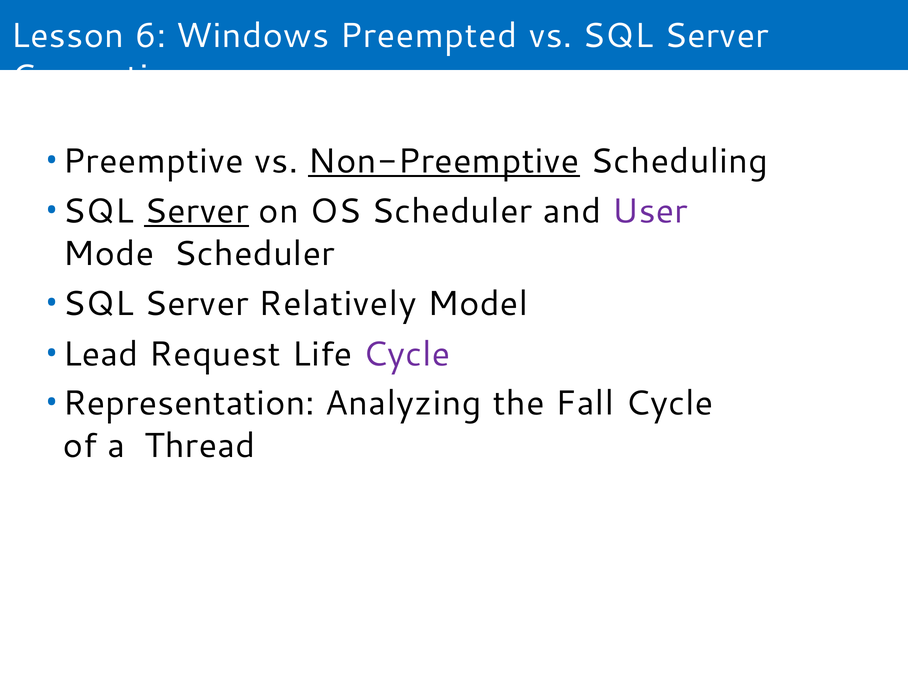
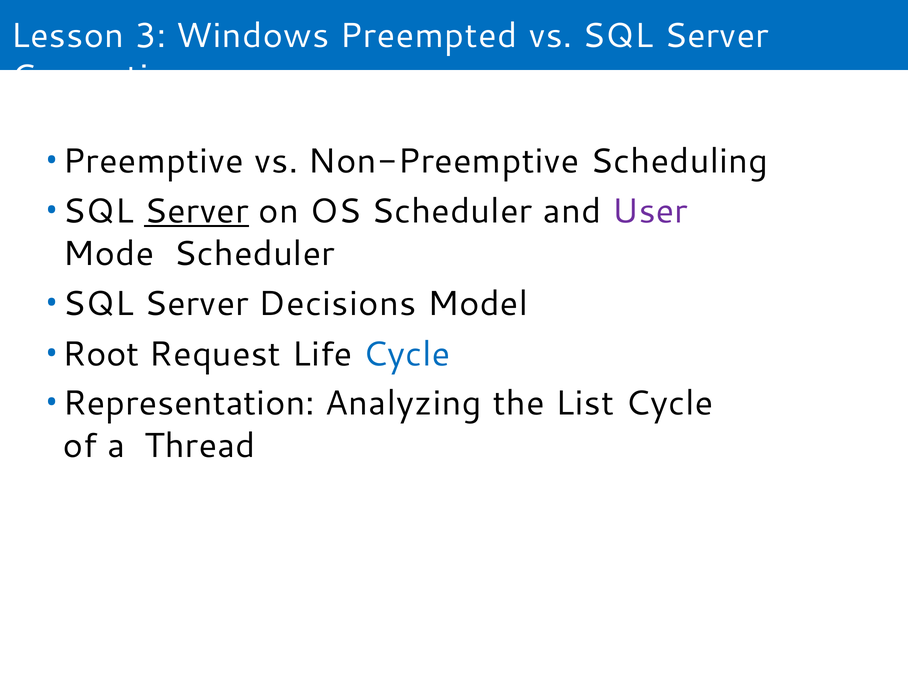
6: 6 -> 3 (151, 36)
Non-Preemptive underline: present -> none (444, 161)
Relatively: Relatively -> Decisions (337, 304)
Lead: Lead -> Root (101, 354)
Cycle colour: purple -> blue (406, 354)
Fall: Fall -> List (585, 403)
